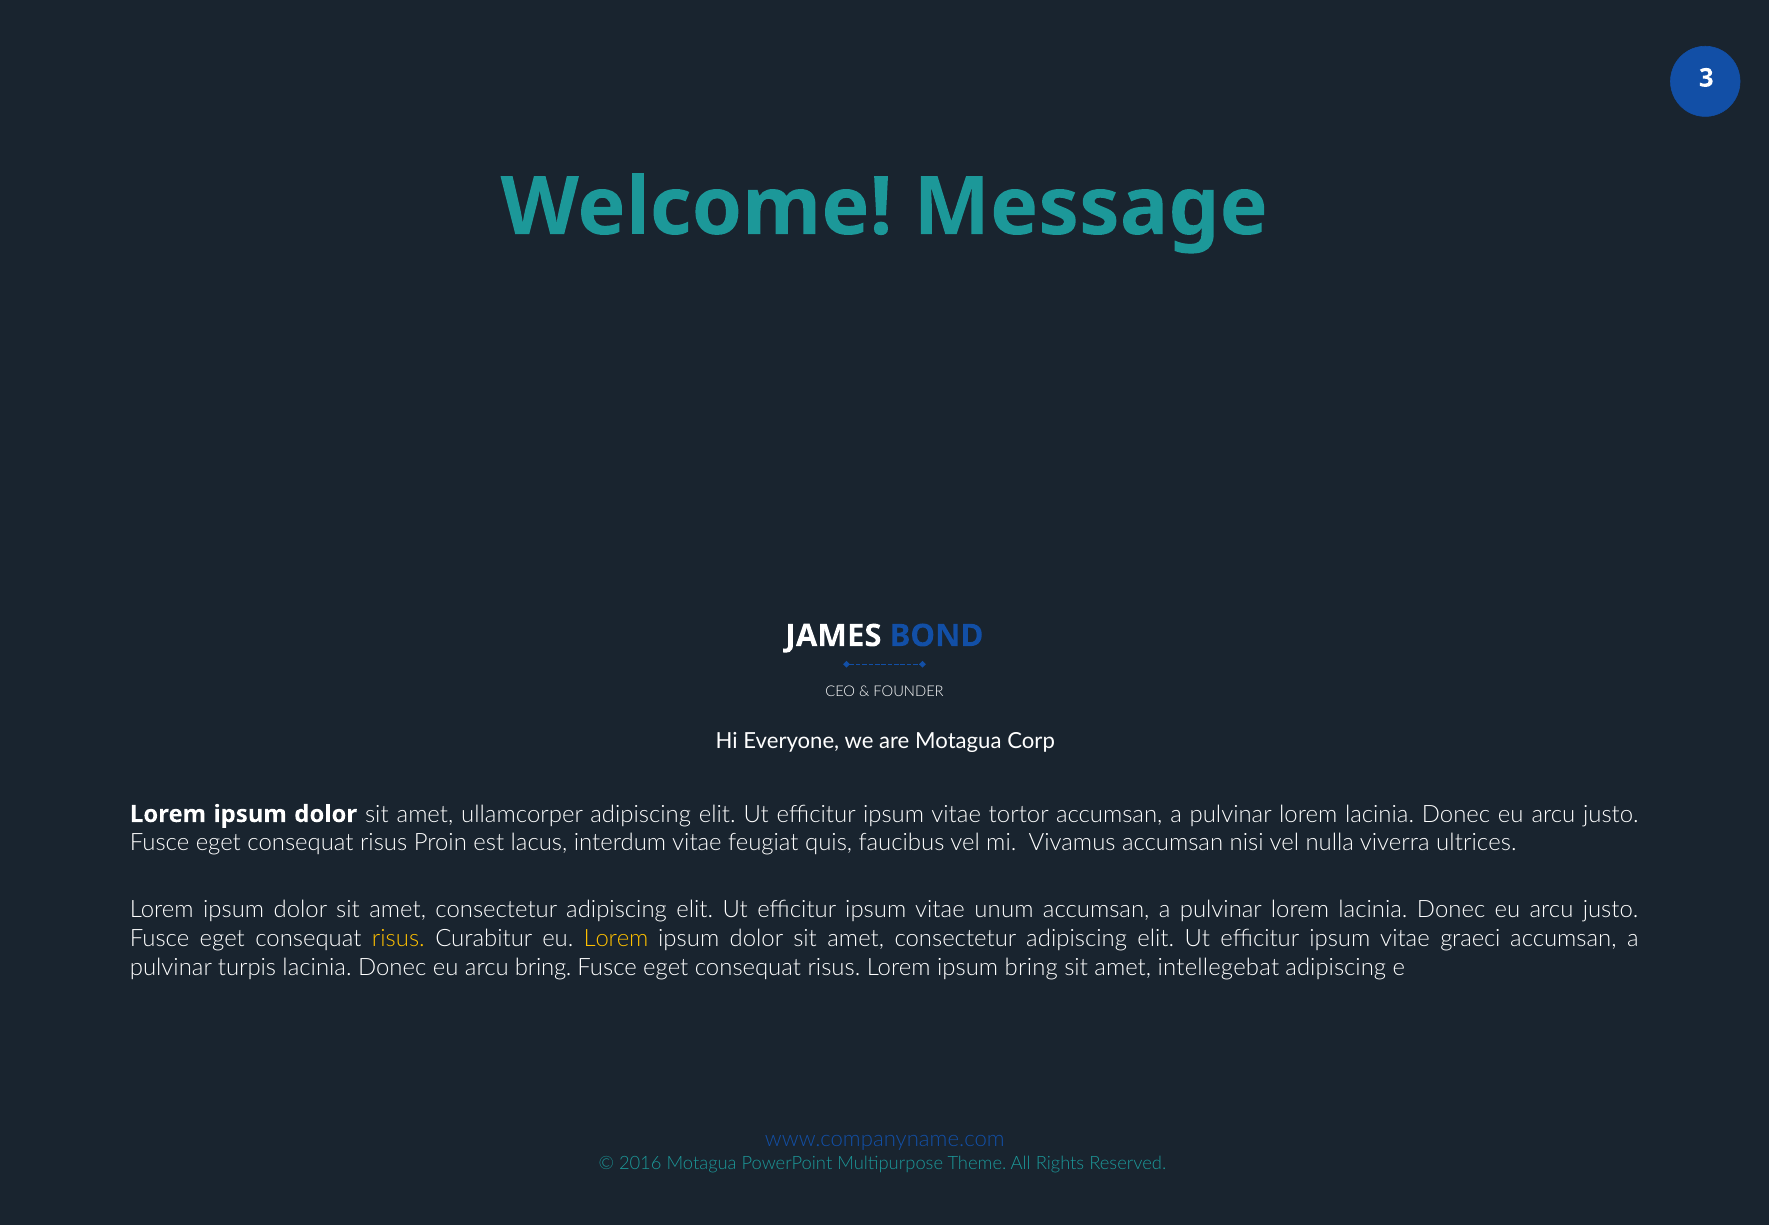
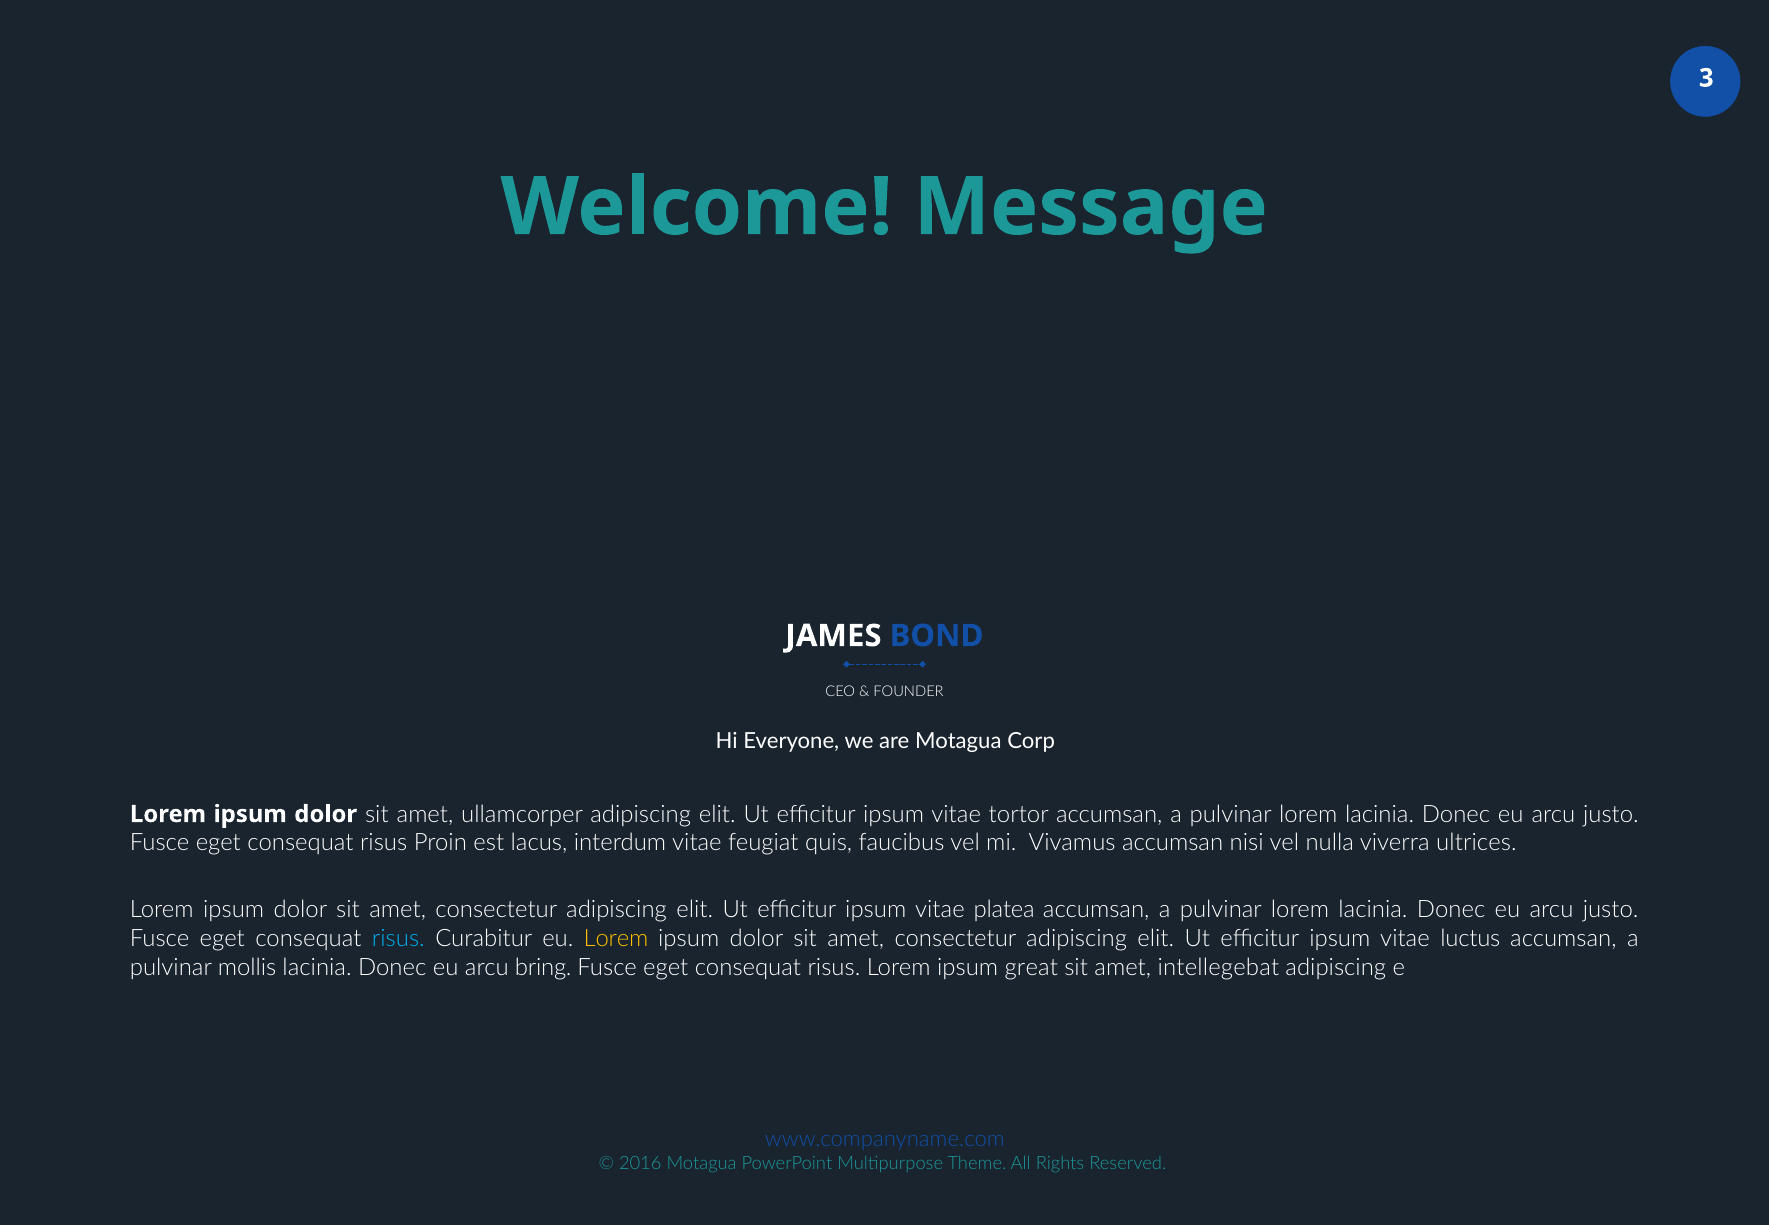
unum: unum -> platea (1004, 910)
risus colour: yellow -> light blue (398, 939)
graeci: graeci -> luctus (1470, 939)
turpis: turpis -> mollis (247, 967)
ipsum bring: bring -> great (1031, 967)
